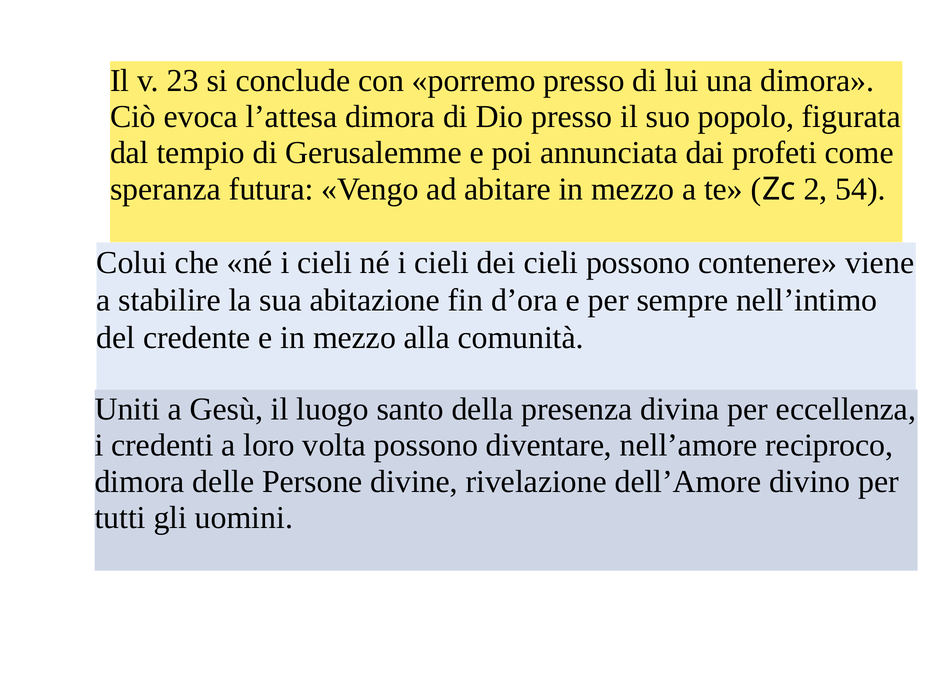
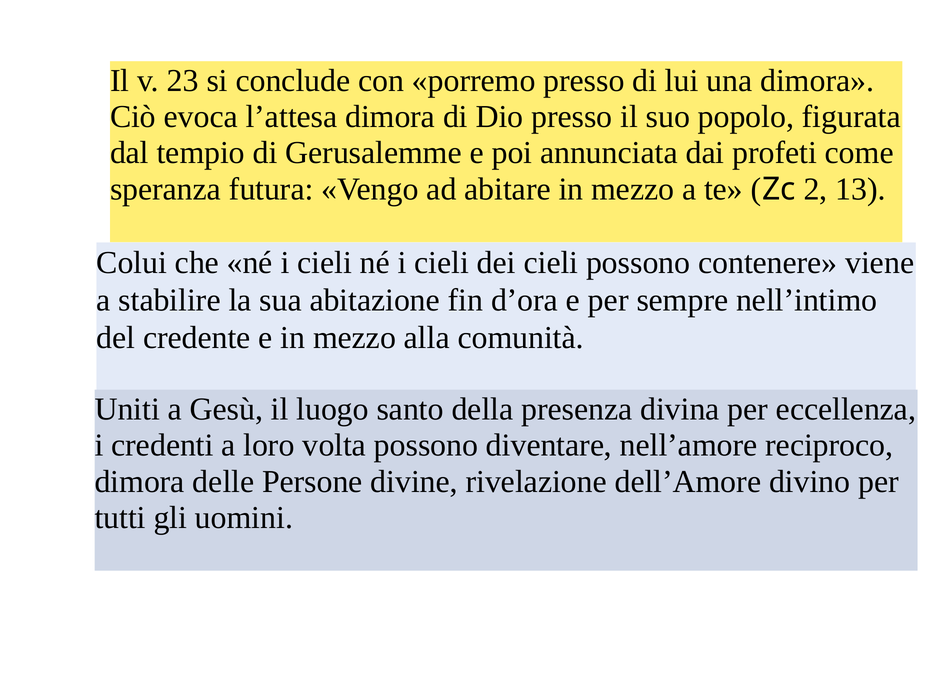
54: 54 -> 13 (861, 189)
